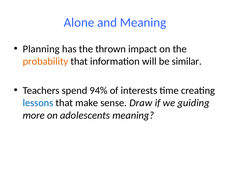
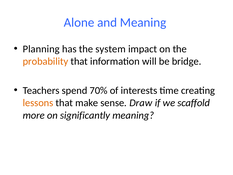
thrown: thrown -> system (111, 49)
similar: similar -> bridge (187, 61)
94%: 94% -> 70% (99, 90)
lessons colour: blue -> orange (38, 103)
guiding: guiding -> scaffold (194, 103)
adolescents: adolescents -> significantly (85, 115)
